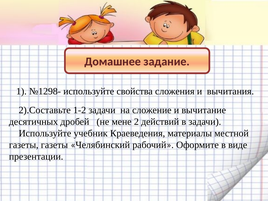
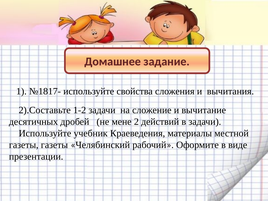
№1298-: №1298- -> №1817- (45, 91)
